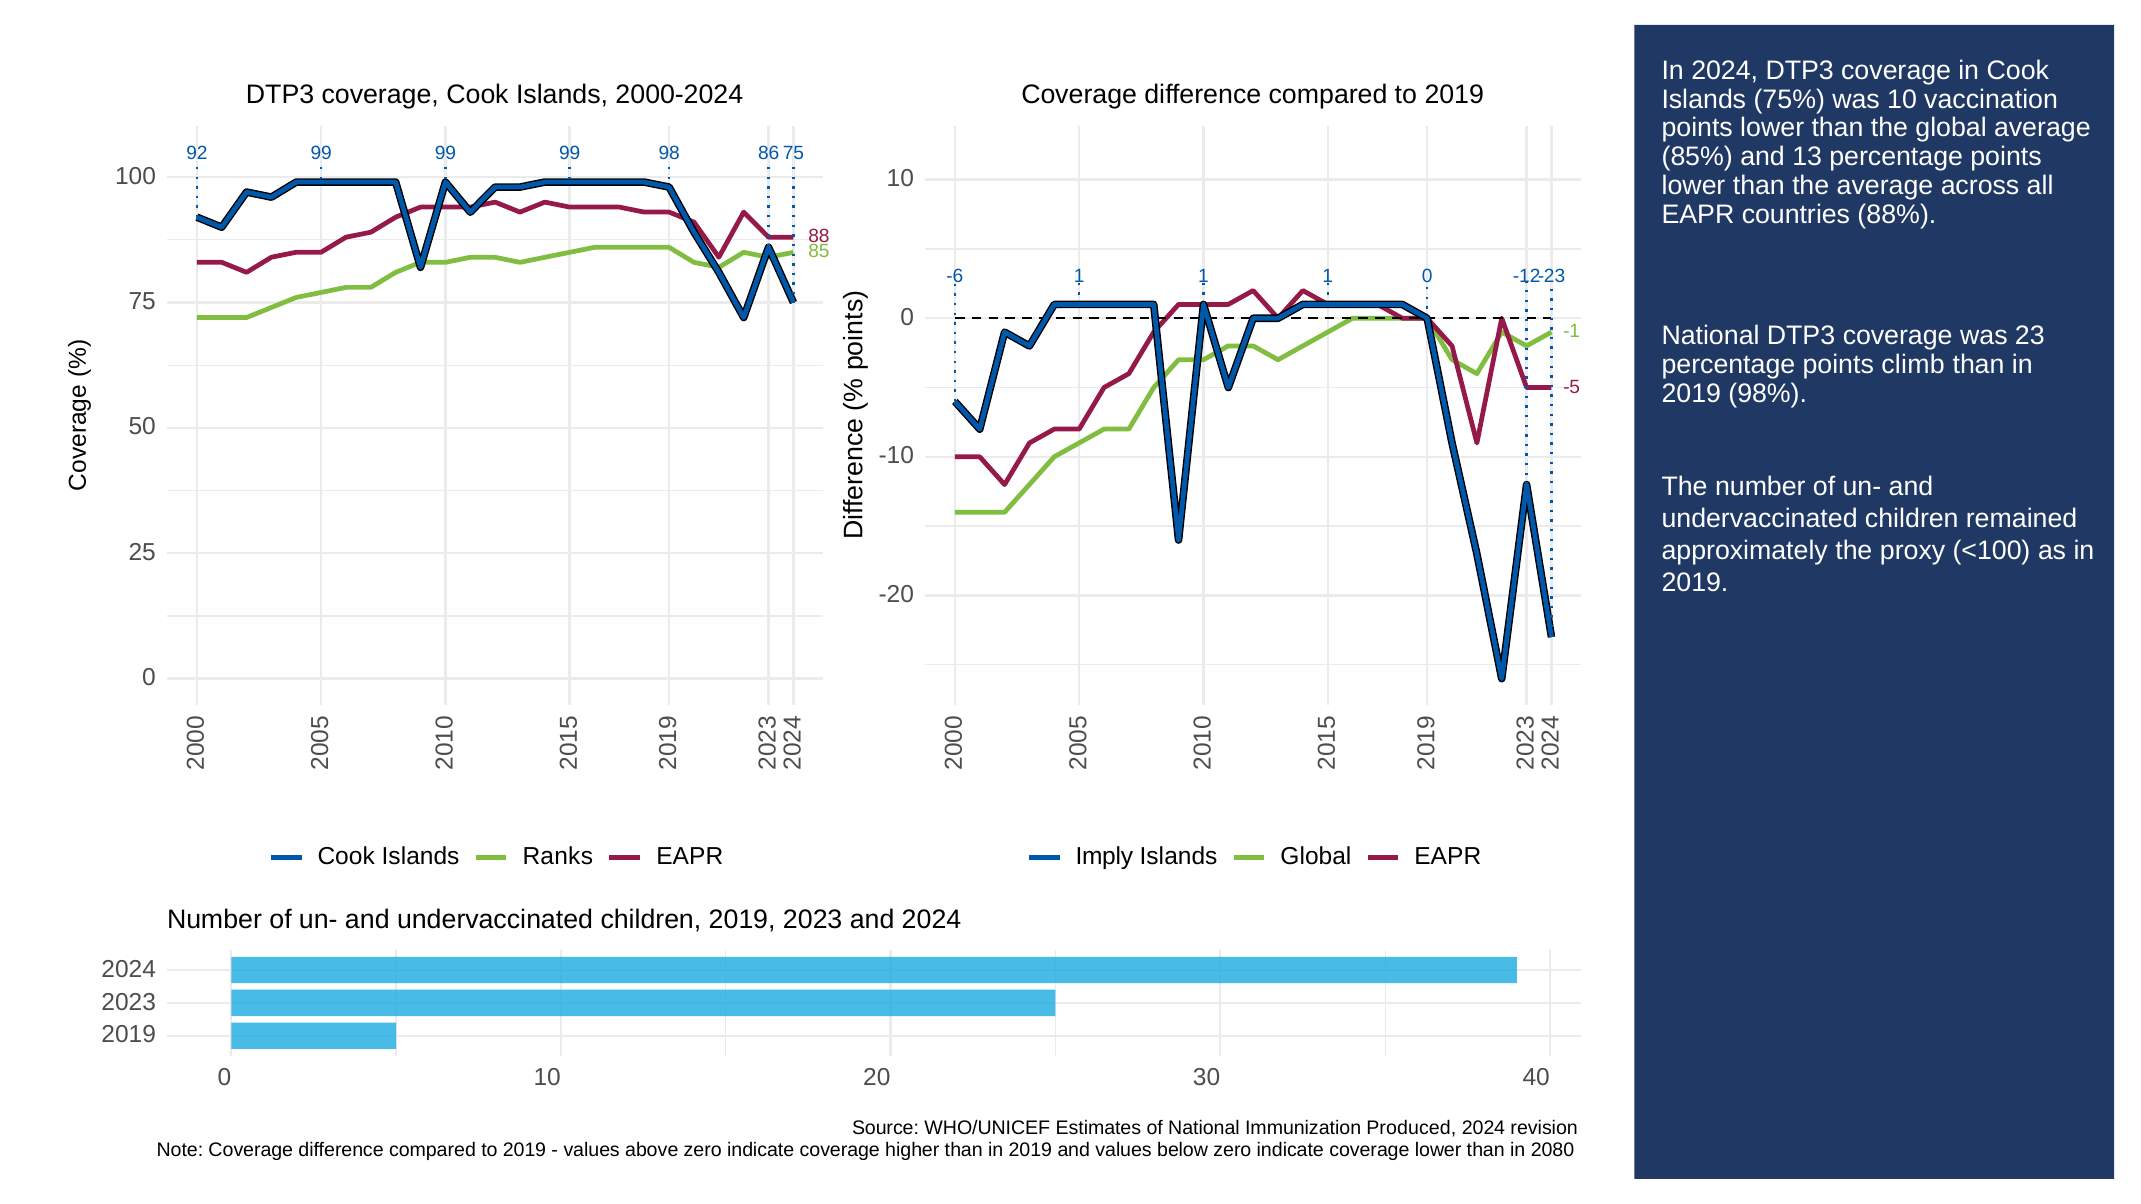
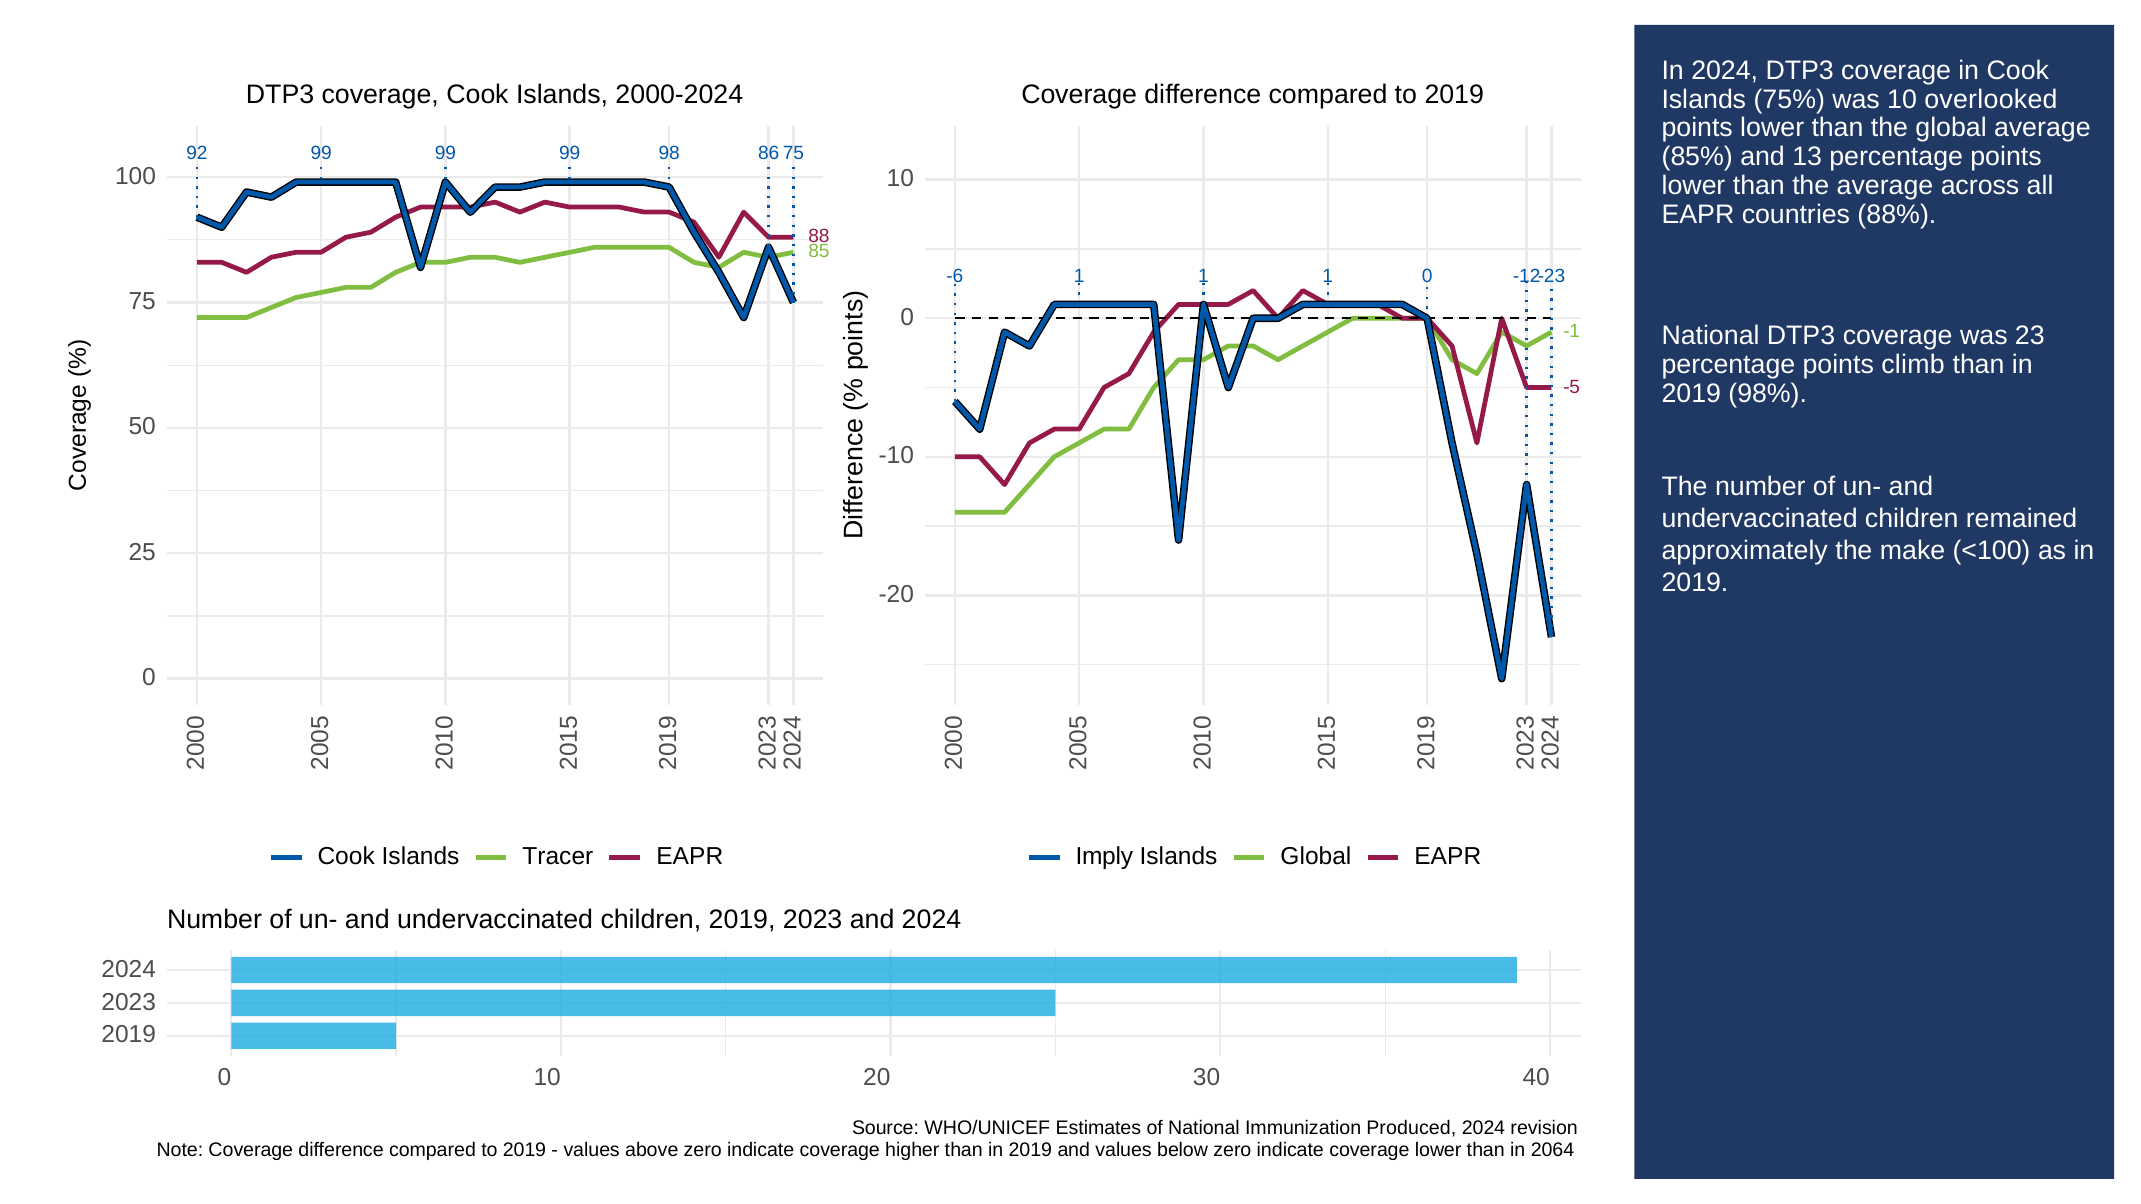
vaccination: vaccination -> overlooked (1991, 99)
proxy: proxy -> make (1913, 551)
Ranks: Ranks -> Tracer (558, 856)
2080: 2080 -> 2064 (1553, 1150)
